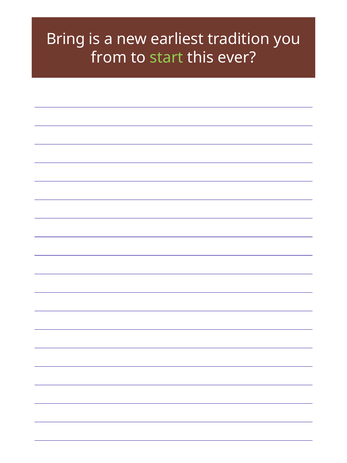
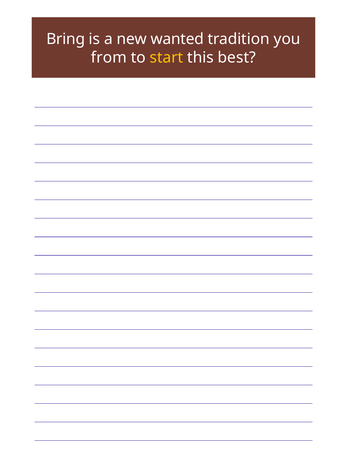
earliest: earliest -> wanted (177, 39)
start colour: light green -> yellow (166, 58)
ever: ever -> best (237, 58)
